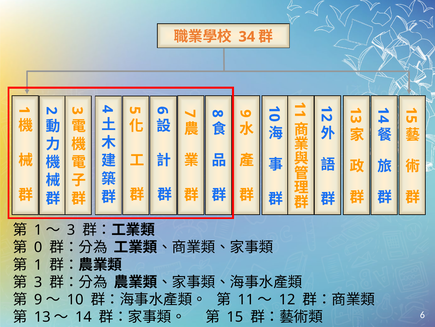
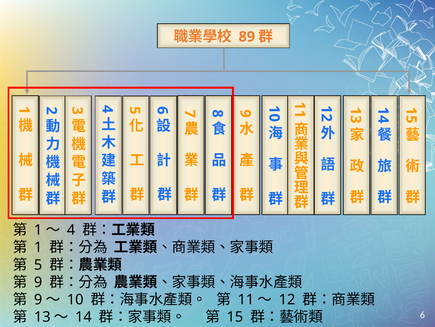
34: 34 -> 89 (247, 37)
3: 3 -> 4 (71, 229)
0: 0 -> 1 (38, 247)
1: 1 -> 5 (38, 264)
3: 3 -> 9 (38, 282)
